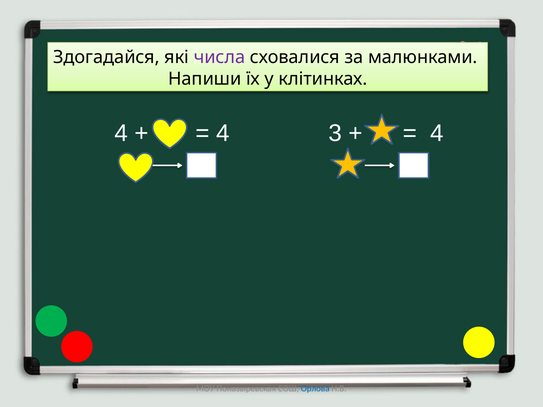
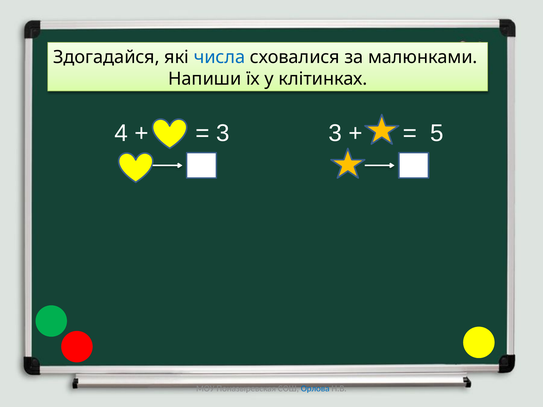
числа colour: purple -> blue (219, 57)
4: 4 -> 3 (223, 133)
4: 4 -> 5 (437, 133)
